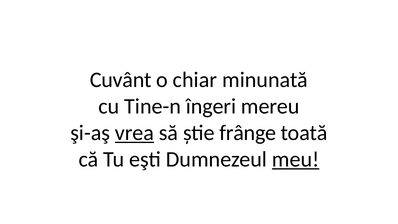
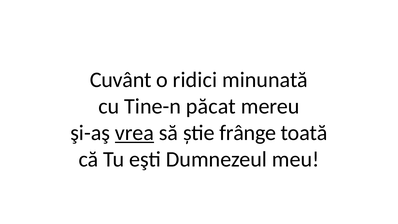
chiar: chiar -> ridici (195, 80)
îngeri: îngeri -> păcat (211, 106)
meu underline: present -> none (296, 159)
